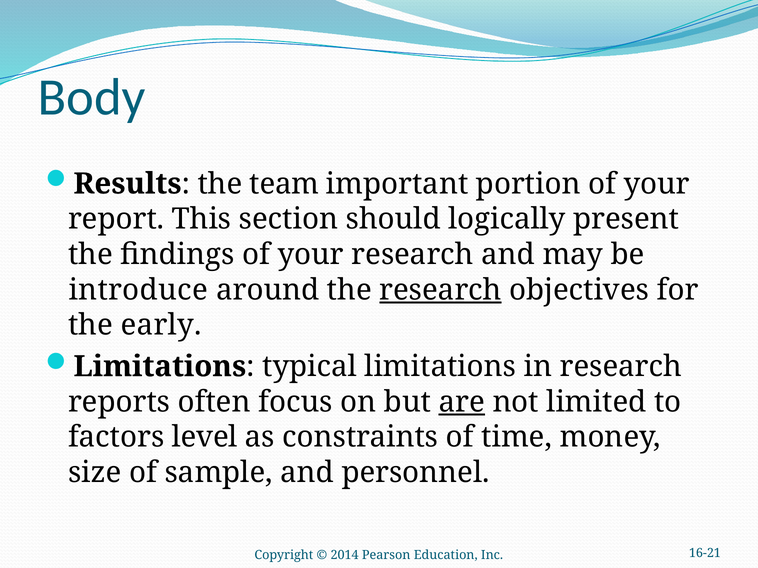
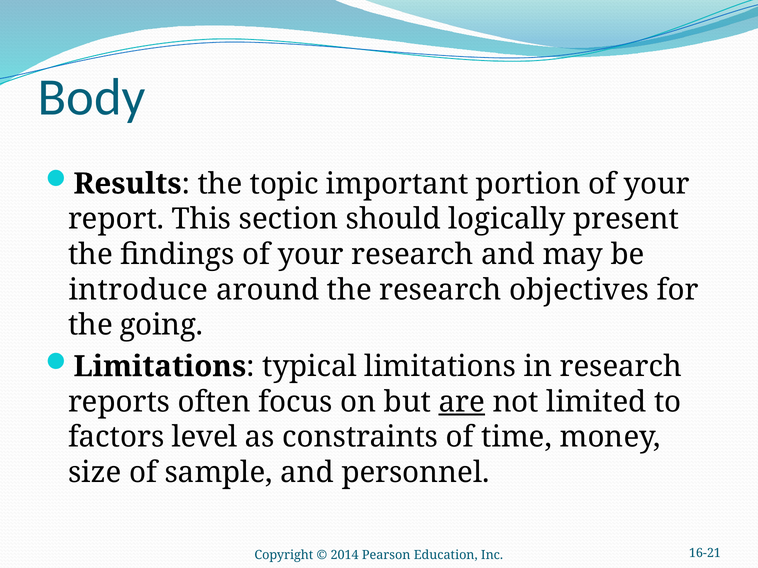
team: team -> topic (284, 184)
research underline: present -> none (440, 290)
early: early -> going (161, 326)
